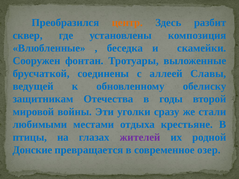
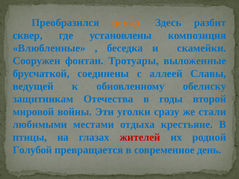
жителей colour: purple -> red (140, 137)
Донские: Донские -> Голубой (32, 150)
озер: озер -> день (209, 150)
